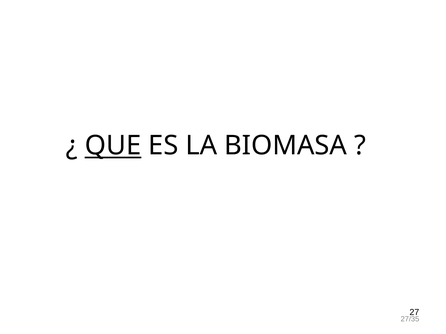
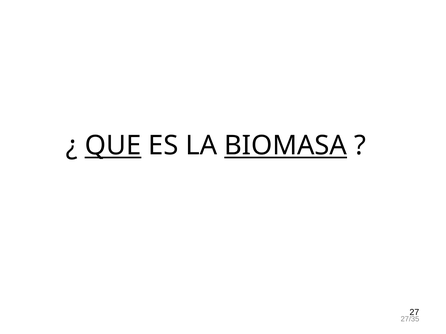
BIOMASA underline: none -> present (286, 146)
